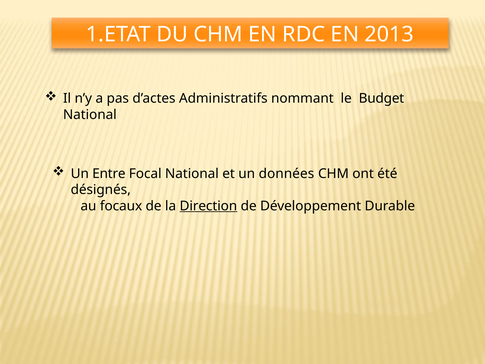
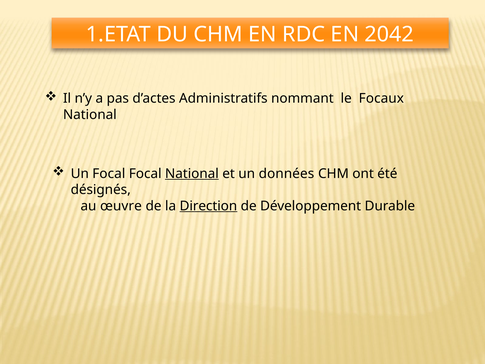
2013: 2013 -> 2042 (389, 34)
Budget: Budget -> Focaux (381, 98)
Un Entre: Entre -> Focal (109, 173)
National underline: none -> present (192, 173)
focaux: focaux -> œuvre (121, 206)
